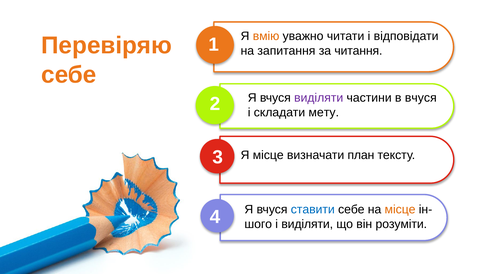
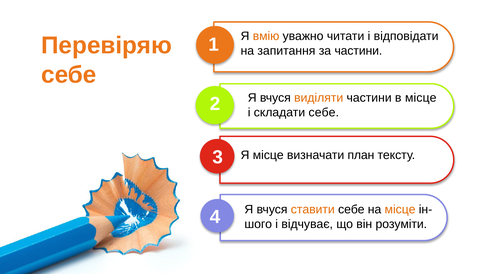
за читання: читання -> частини (358, 51)
виділяти colour: purple -> orange (319, 98)
в вчуся: вчуся -> місце (421, 98)
складати мету: мету -> себе (324, 112)
ставити colour: blue -> orange (313, 209)
і виділяти: виділяти -> відчуває (307, 224)
